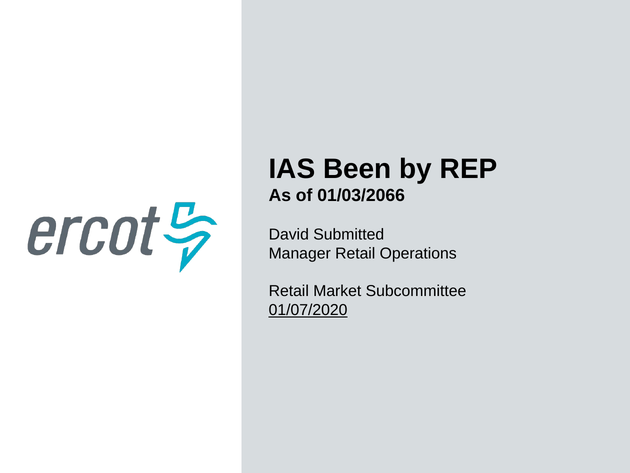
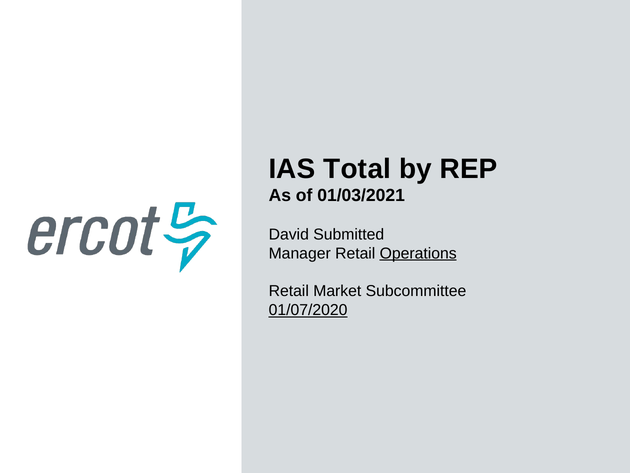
Been: Been -> Total (357, 169)
01/03/2066: 01/03/2066 -> 01/03/2021 (361, 195)
Operations underline: none -> present (418, 253)
